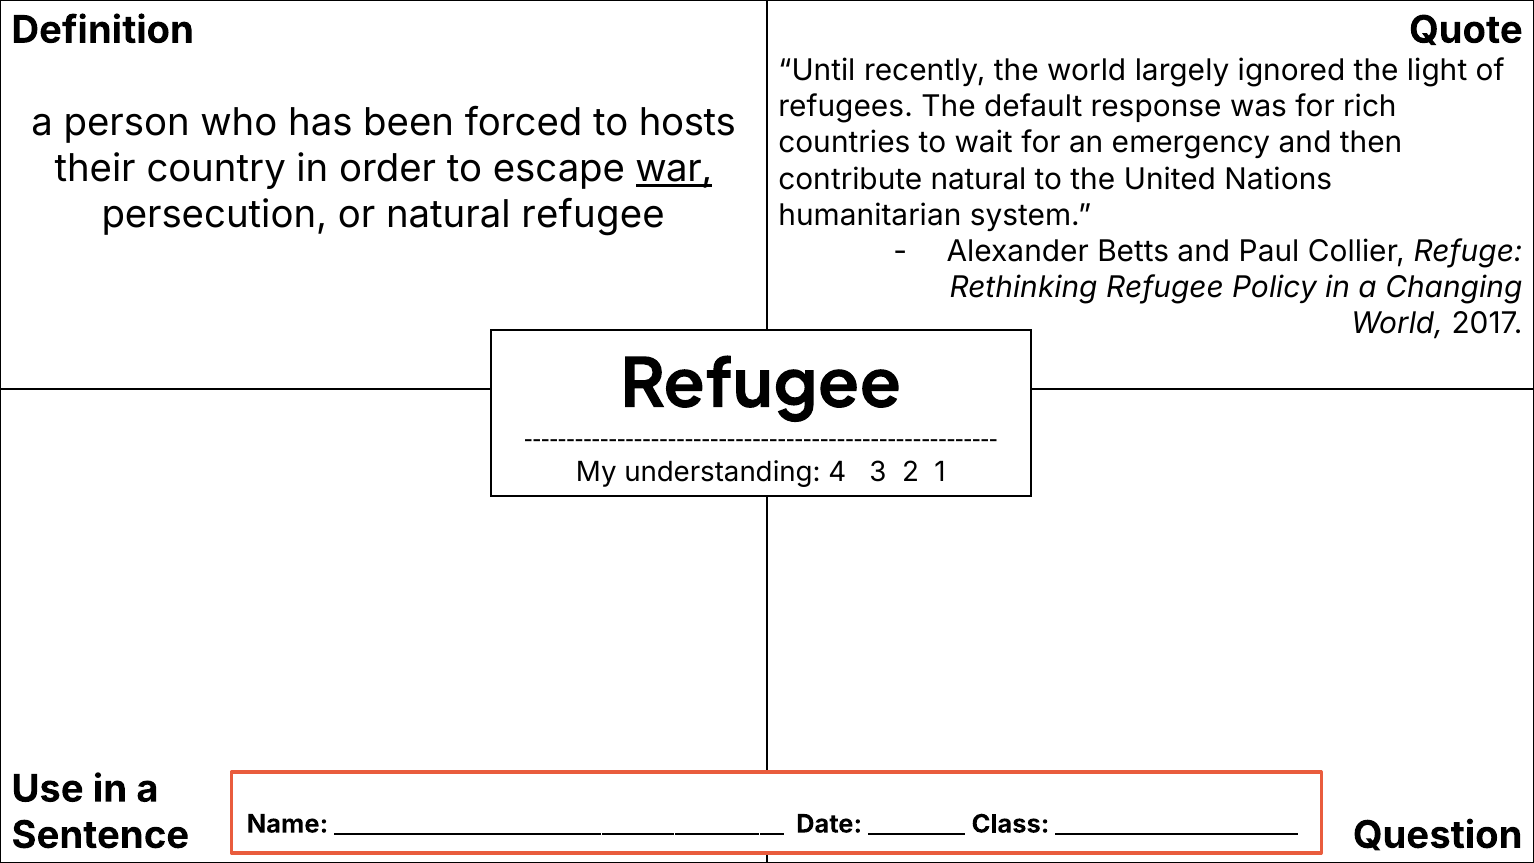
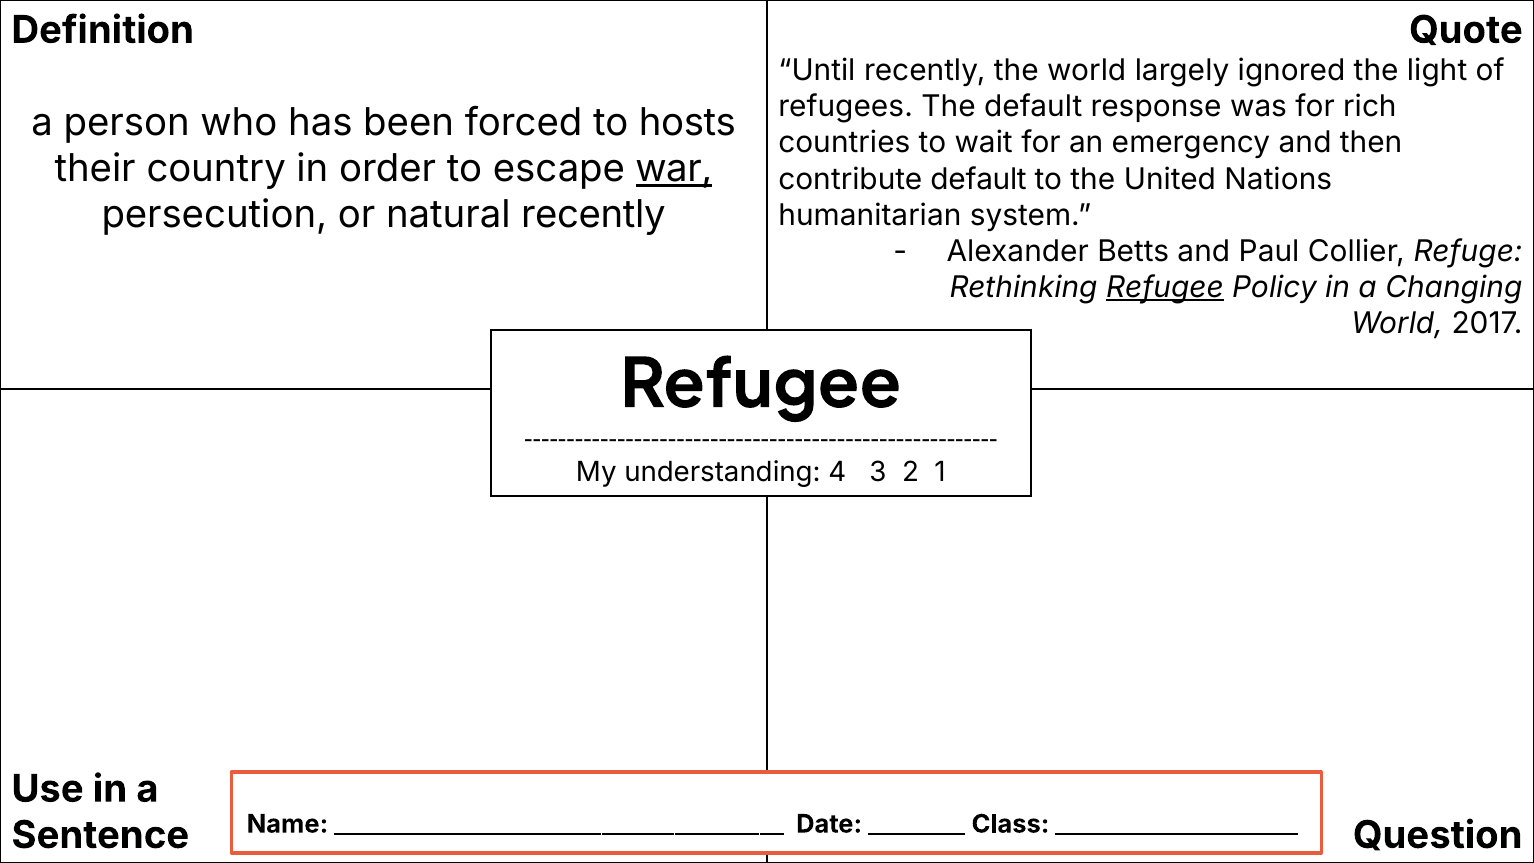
contribute natural: natural -> default (979, 179)
natural refugee: refugee -> recently (593, 215)
Refugee underline: none -> present (1165, 287)
